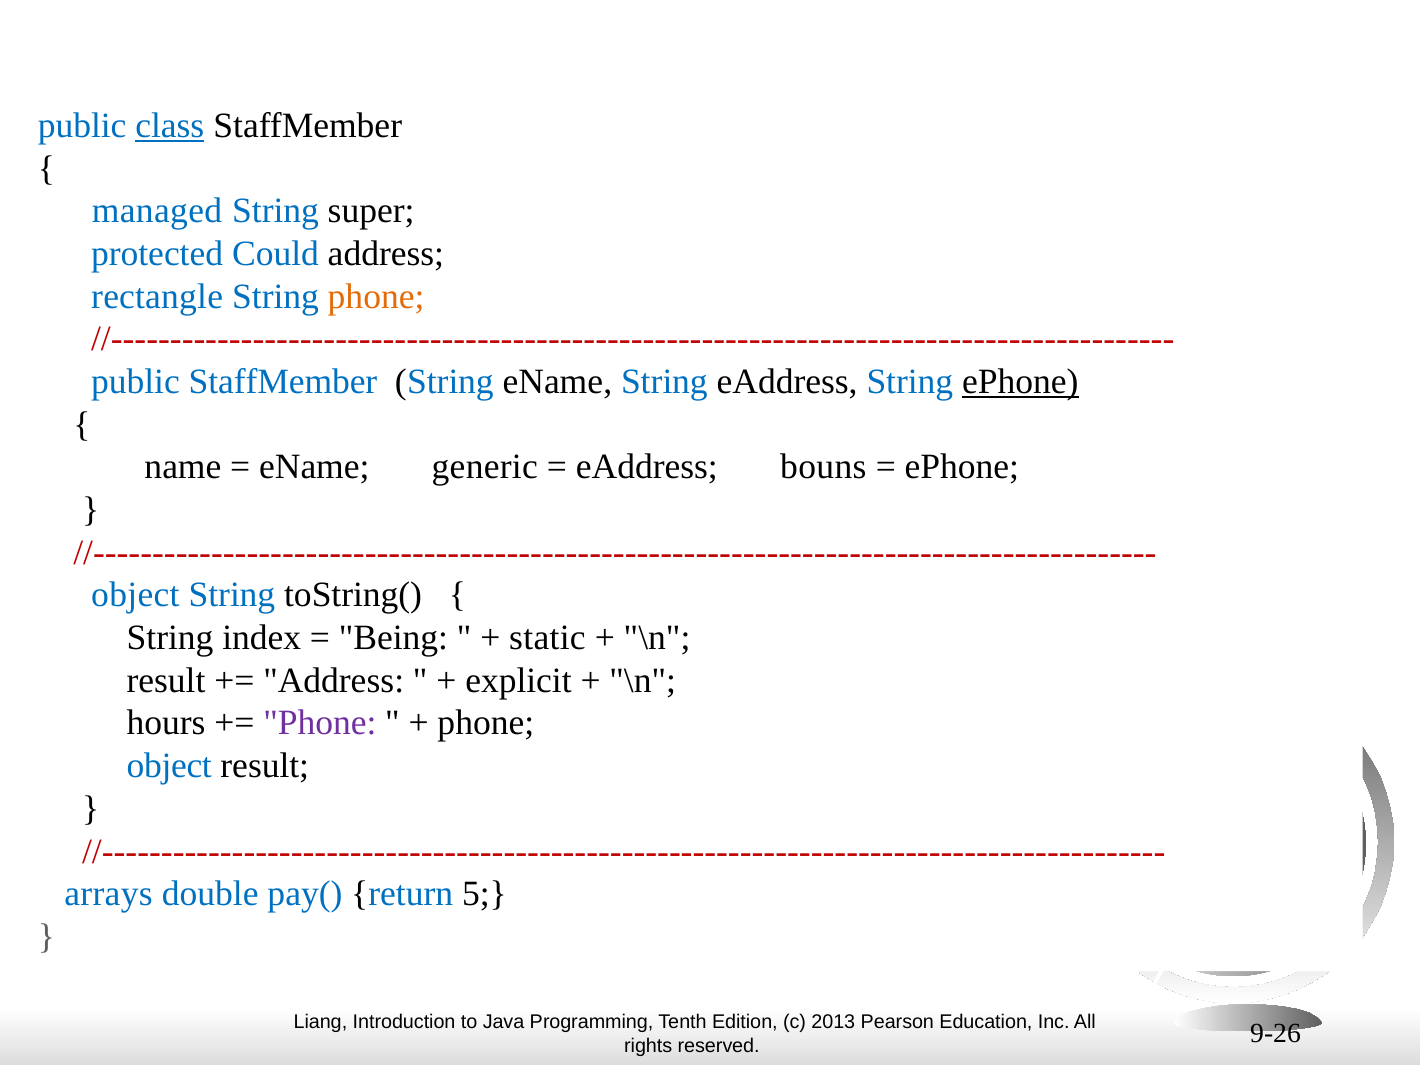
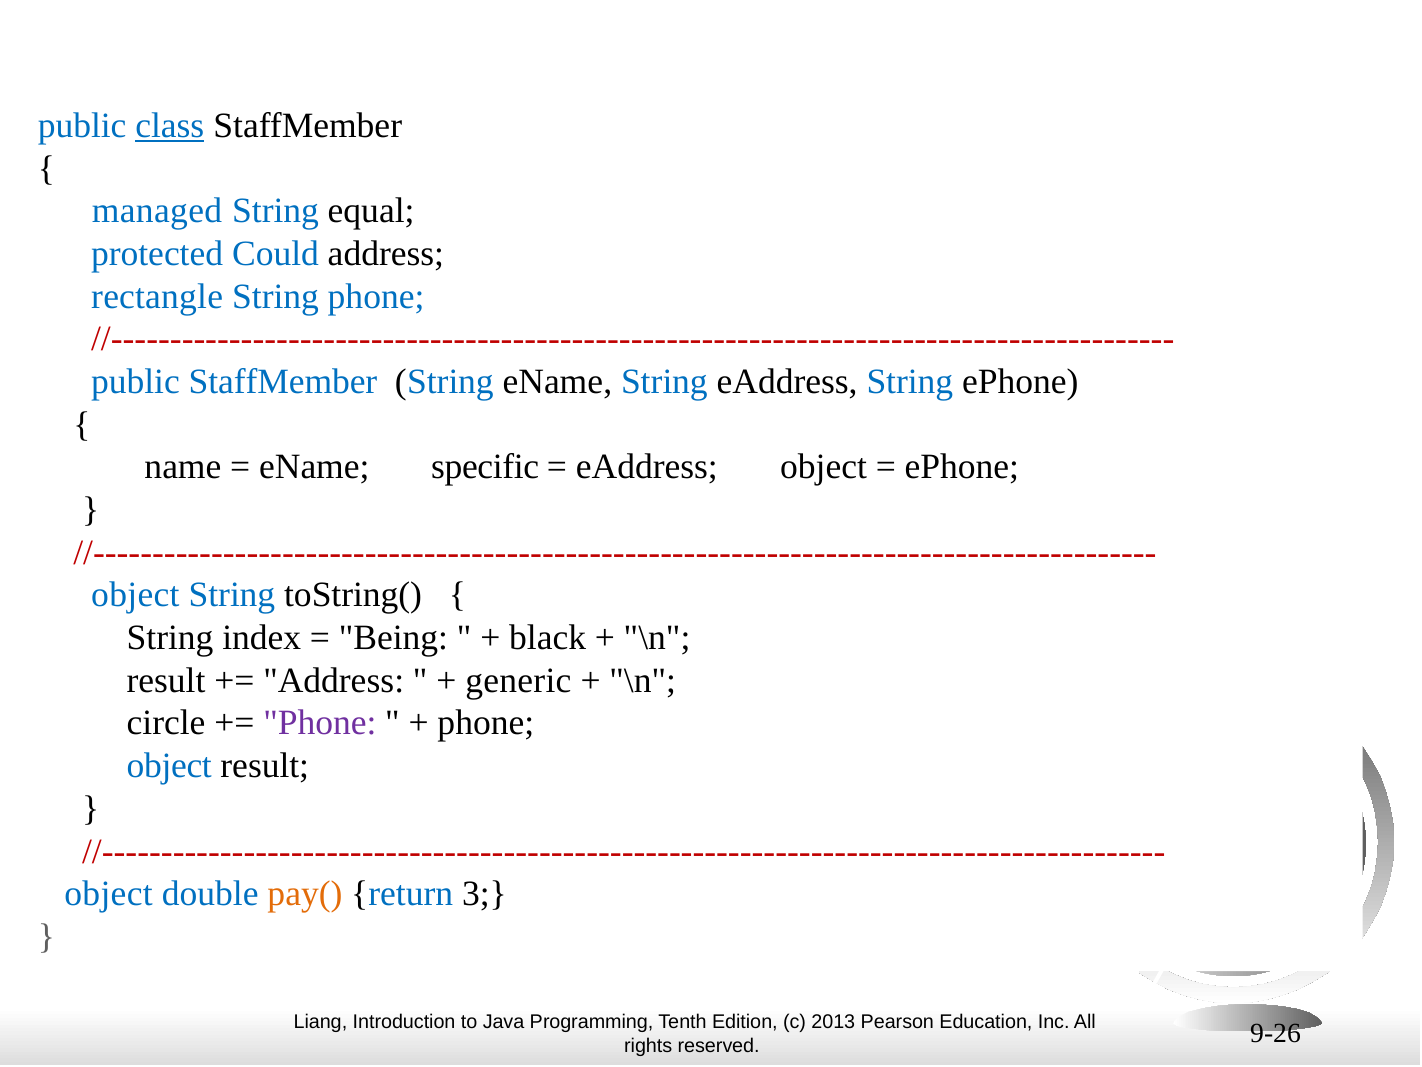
super: super -> equal (371, 211)
phone colour: orange -> blue (376, 296)
ePhone underline: present -> none (1020, 382)
generic: generic -> specific (485, 467)
eAddress bouns: bouns -> object (824, 467)
static: static -> black (548, 638)
explicit: explicit -> generic (518, 680)
hours: hours -> circle (166, 723)
arrays: arrays -> object (109, 894)
pay( colour: blue -> orange (305, 894)
5: 5 -> 3 (484, 894)
